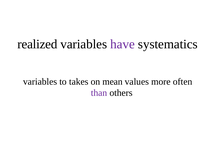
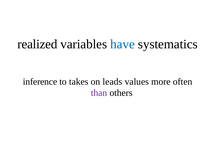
have colour: purple -> blue (123, 44)
variables: variables -> inference (40, 82)
mean: mean -> leads (112, 82)
